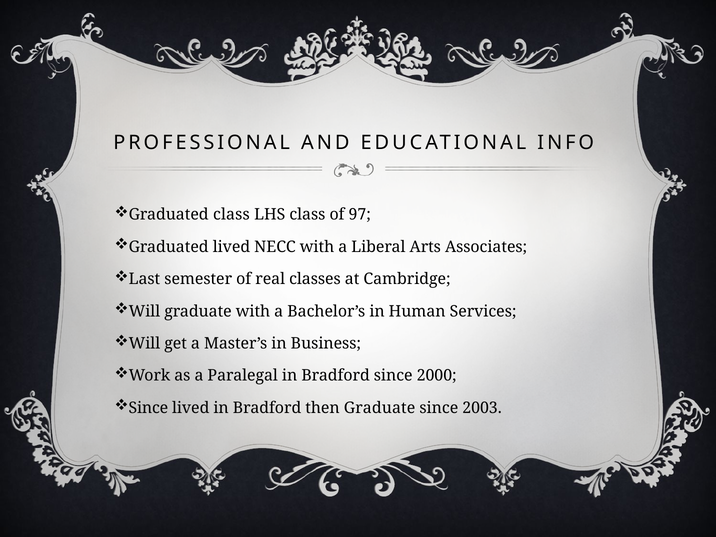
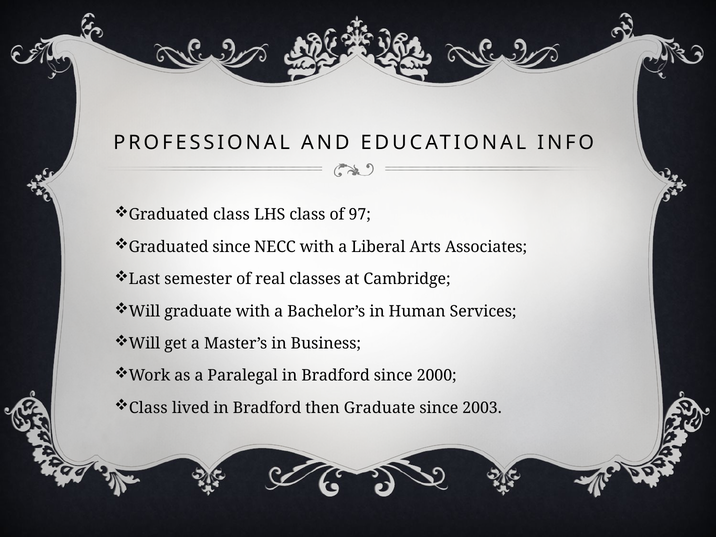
Graduated lived: lived -> since (232, 247)
Since: Since -> Class (148, 408)
